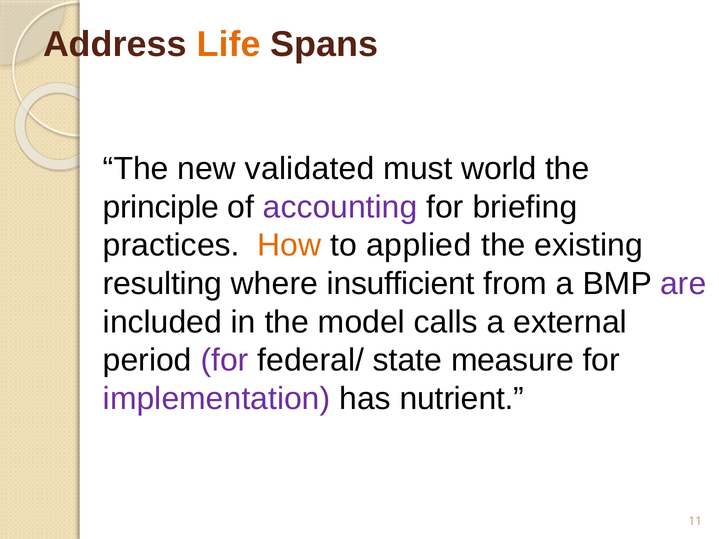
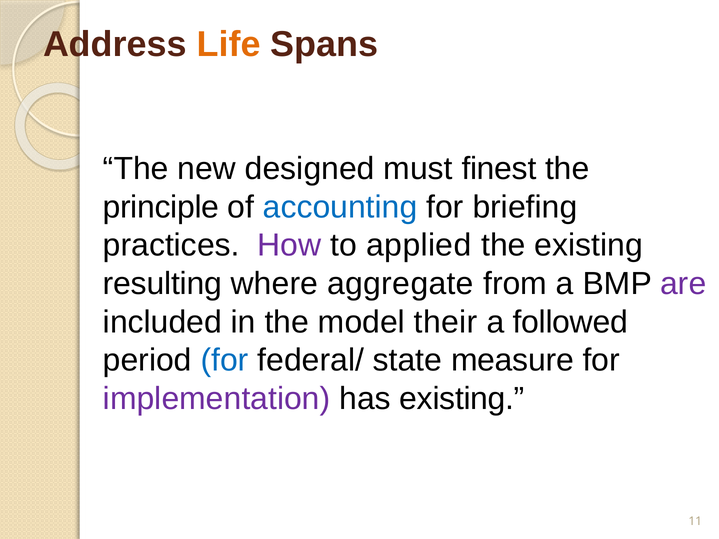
validated: validated -> designed (310, 169)
world: world -> finest (499, 169)
accounting colour: purple -> blue (340, 207)
How colour: orange -> purple (289, 245)
insufficient: insufficient -> aggregate (400, 284)
calls: calls -> their (446, 322)
external: external -> followed (570, 322)
for colour: purple -> blue (225, 361)
has nutrient: nutrient -> existing (462, 399)
